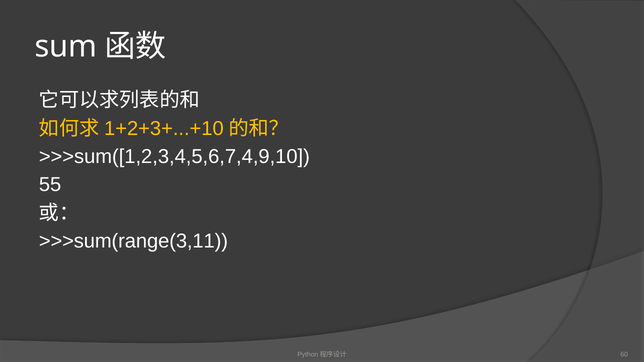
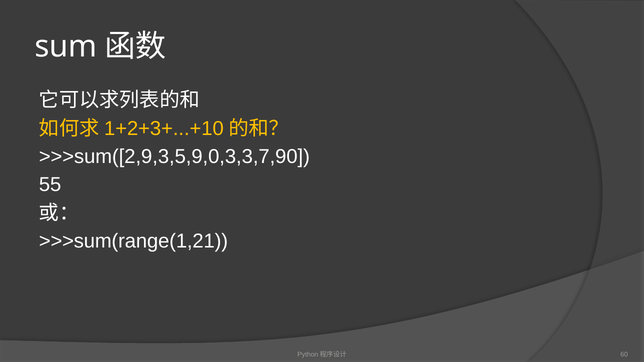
>>>sum([1,2,3,4,5,6,7,4,9,10: >>>sum([1,2,3,4,5,6,7,4,9,10 -> >>>sum([2,9,3,5,9,0,3,3,7,90 (174, 157)
>>>sum(range(3,11: >>>sum(range(3,11 -> >>>sum(range(1,21 (133, 241)
